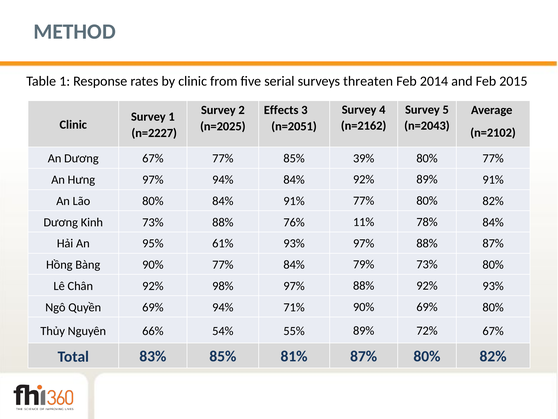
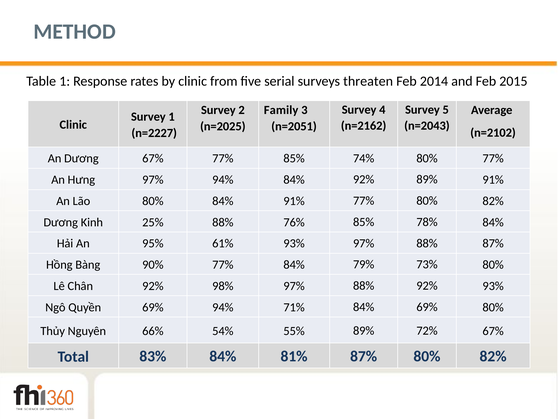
Effects: Effects -> Family (281, 110)
39%: 39% -> 74% (364, 158)
Kinh 73%: 73% -> 25% (153, 222)
76% 11%: 11% -> 85% (364, 222)
71% 90%: 90% -> 84% (364, 307)
83% 85%: 85% -> 84% (223, 356)
